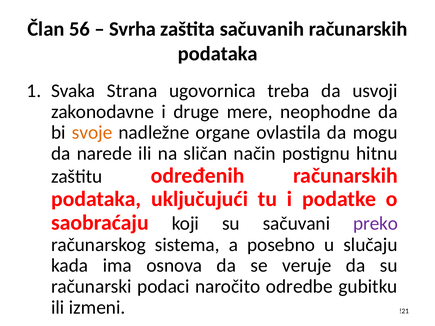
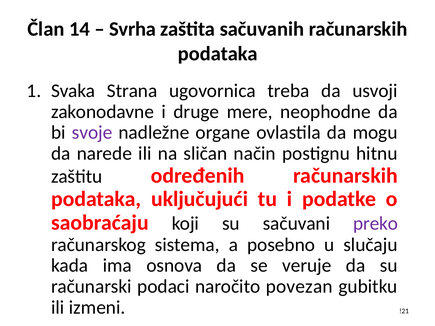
56: 56 -> 14 (79, 29)
svoje colour: orange -> purple (92, 133)
odredbe: odredbe -> povezan (299, 287)
